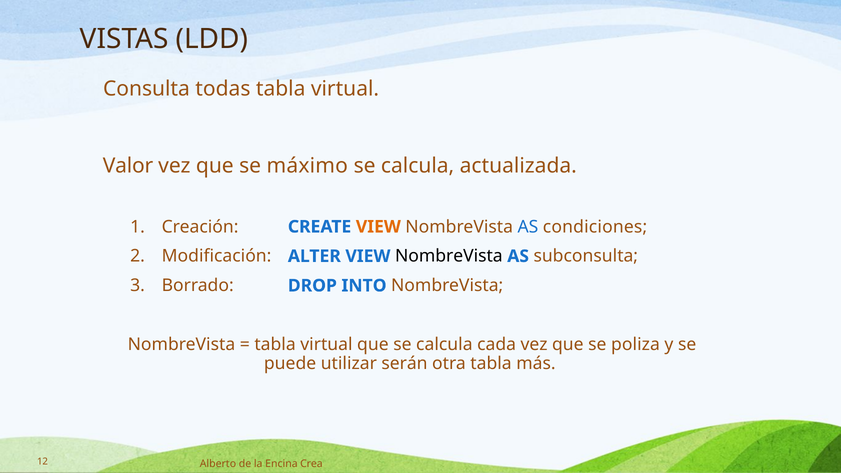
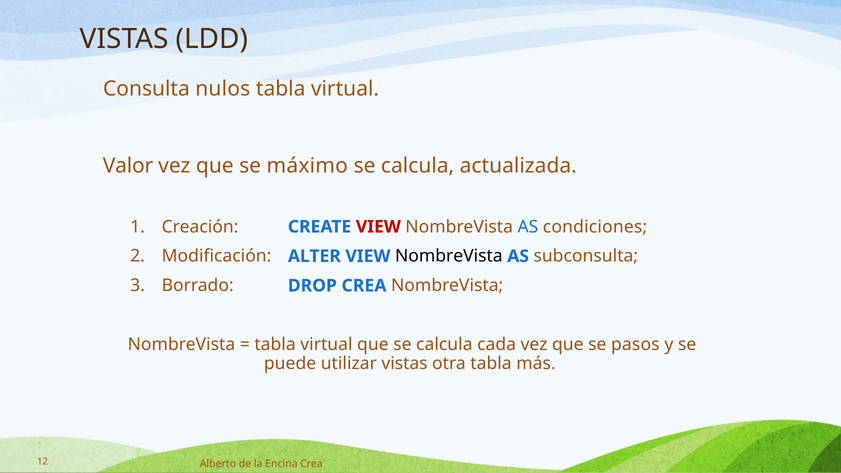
todas: todas -> nulos (223, 89)
VIEW colour: orange -> red (378, 227)
DROP INTO: INTO -> CREA (364, 286)
poliza: poliza -> pasos (635, 345)
utilizar serán: serán -> vistas (405, 364)
